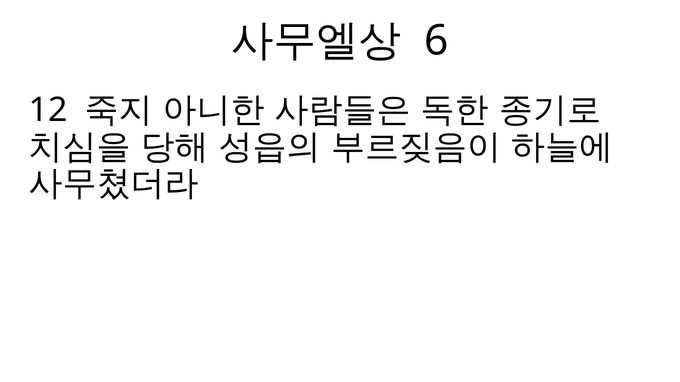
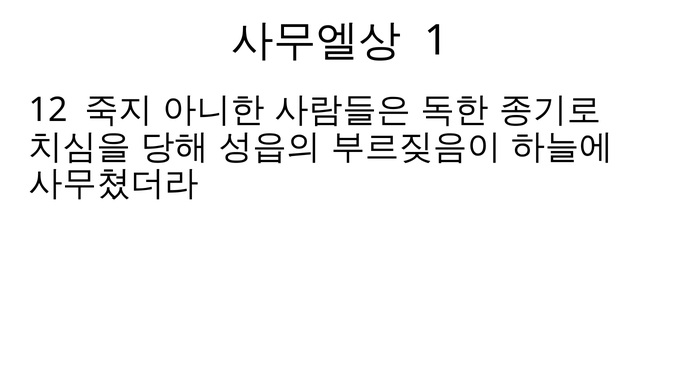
6: 6 -> 1 (436, 41)
